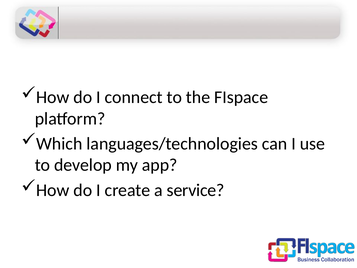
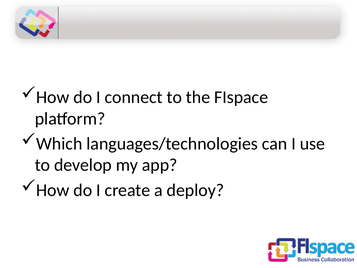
service: service -> deploy (195, 190)
